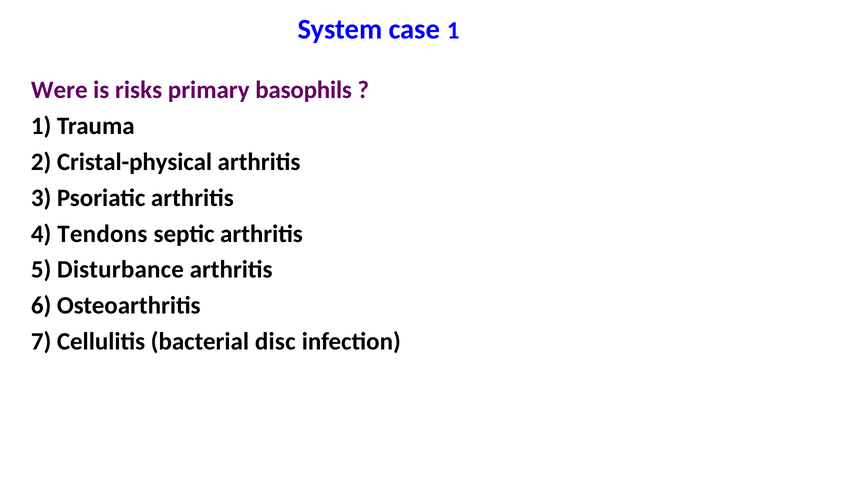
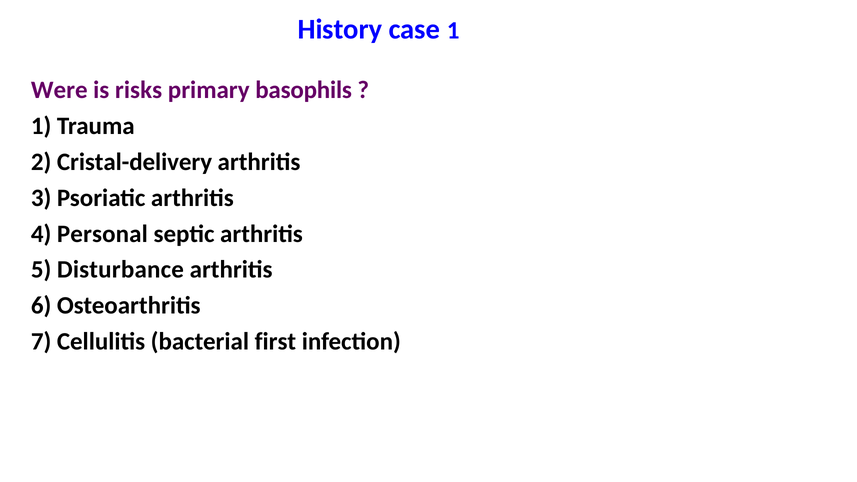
System: System -> History (340, 29)
Cristal-physical: Cristal-physical -> Cristal-delivery (135, 162)
Tendons: Tendons -> Personal (102, 234)
disc: disc -> first (275, 342)
